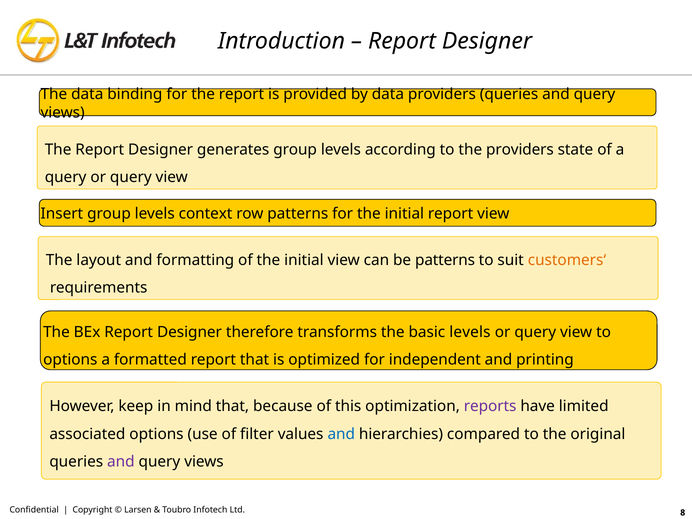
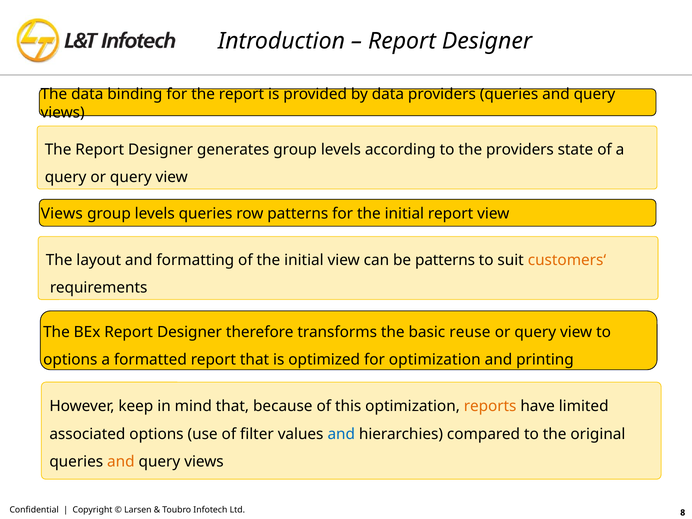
Insert: Insert -> Views (62, 214)
levels context: context -> queries (206, 214)
basic levels: levels -> reuse (470, 332)
for independent: independent -> optimization (435, 360)
reports colour: purple -> orange (490, 406)
and colour: purple -> orange (121, 462)
